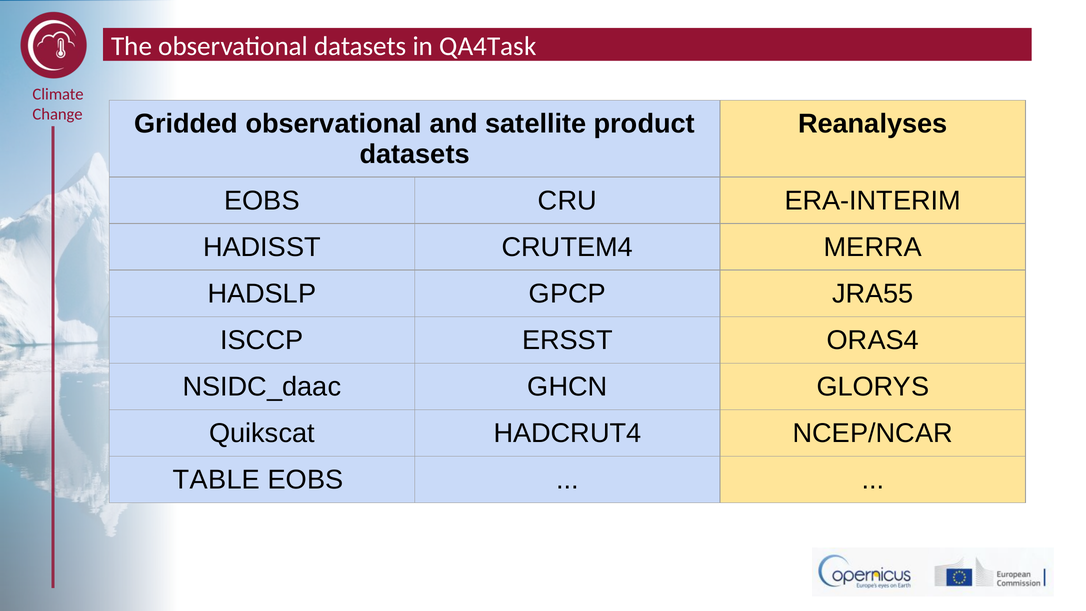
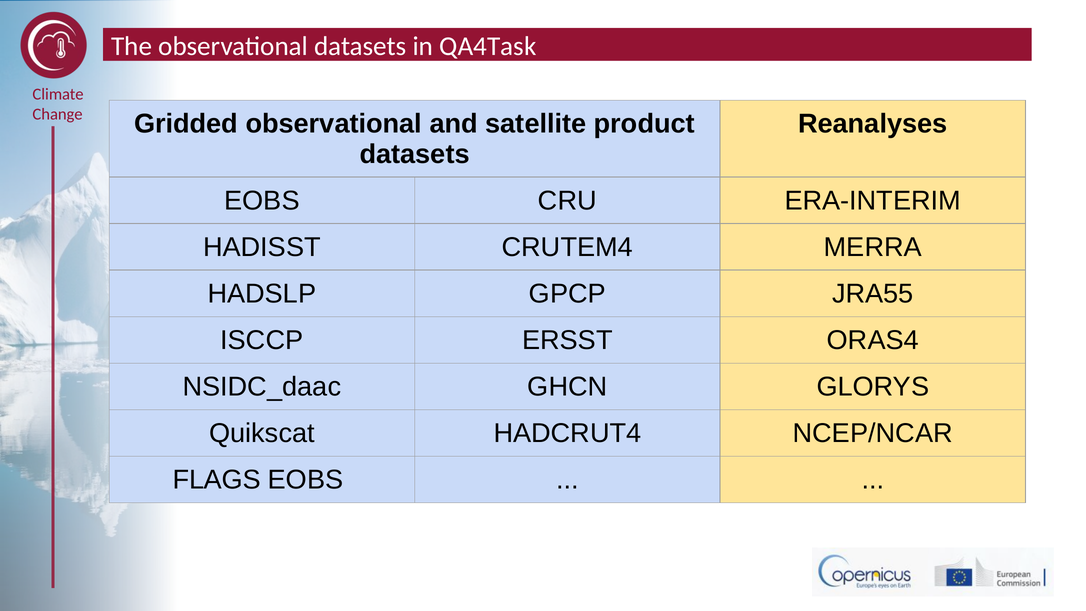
TABLE: TABLE -> FLAGS (217, 480)
